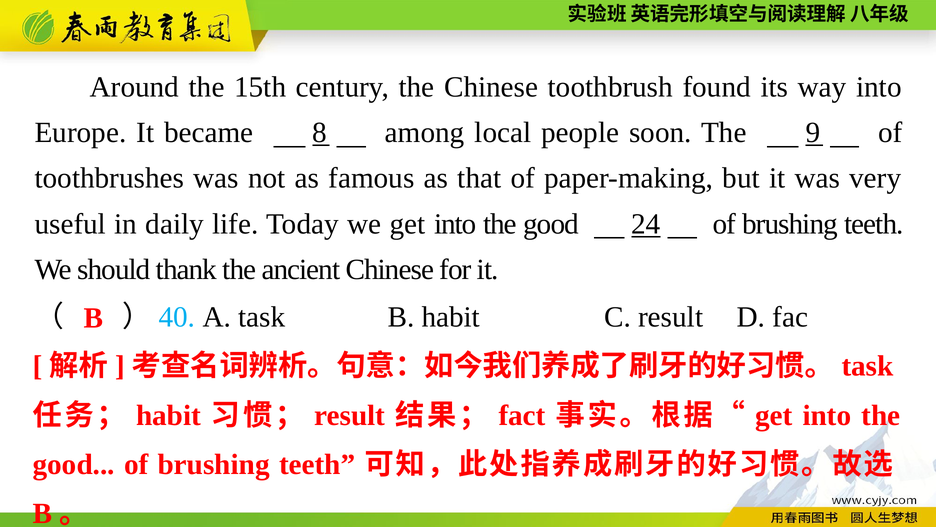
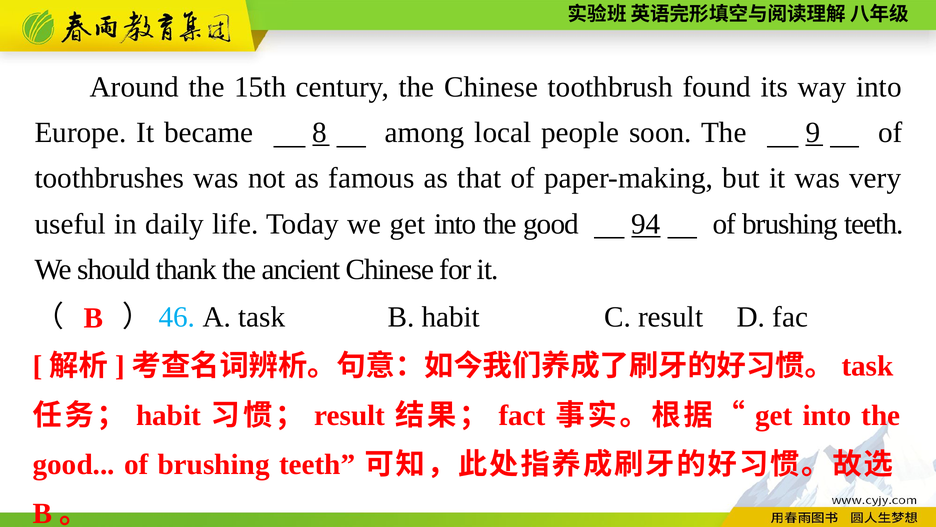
24: 24 -> 94 (646, 224)
40: 40 -> 46 (177, 317)
